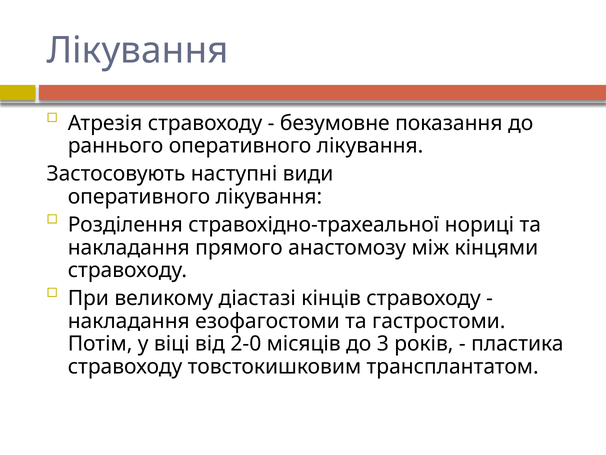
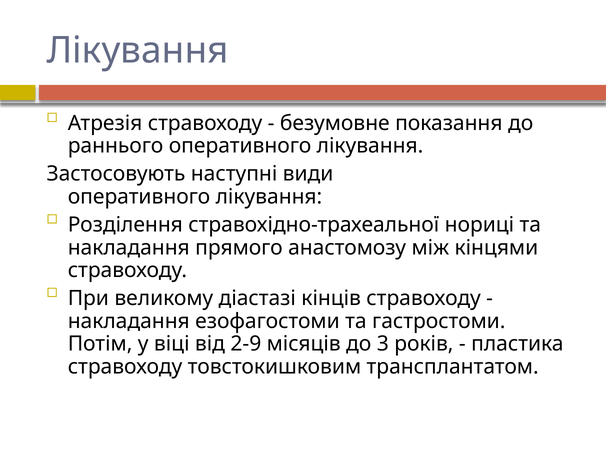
2-0: 2-0 -> 2-9 (246, 343)
